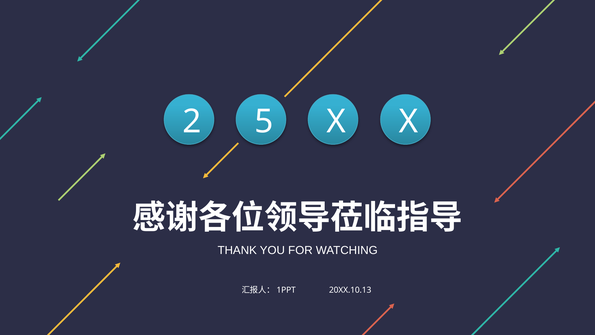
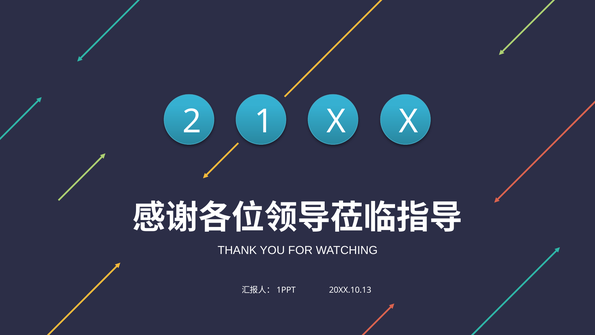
5: 5 -> 1 (264, 121)
